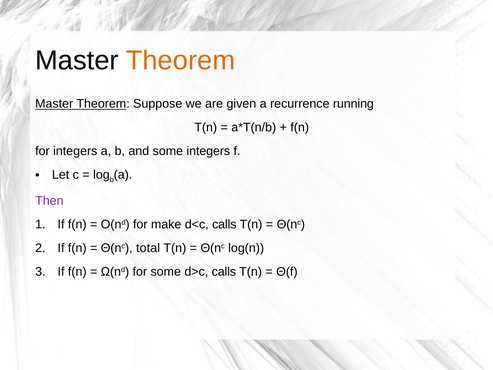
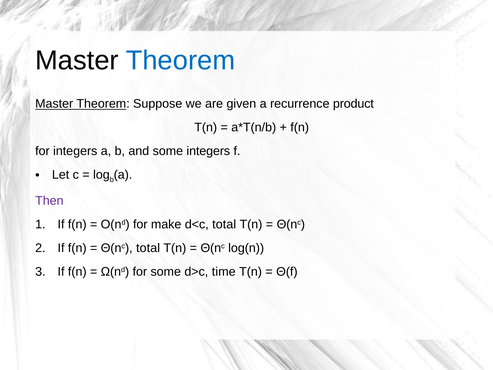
Theorem colour: orange -> blue (180, 60)
running: running -> product (353, 104)
d<c calls: calls -> total (224, 224)
d>c calls: calls -> time (224, 272)
